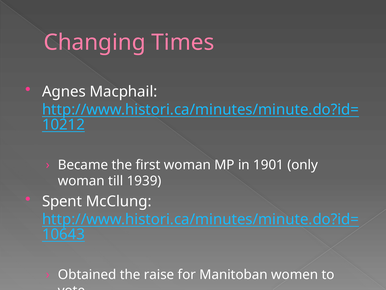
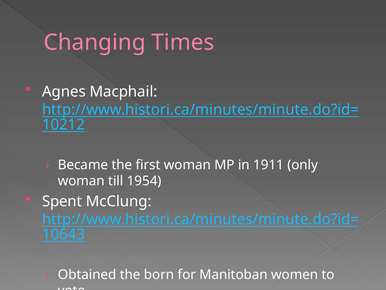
1901: 1901 -> 1911 (269, 165)
1939: 1939 -> 1954 (144, 181)
raise: raise -> born (159, 274)
